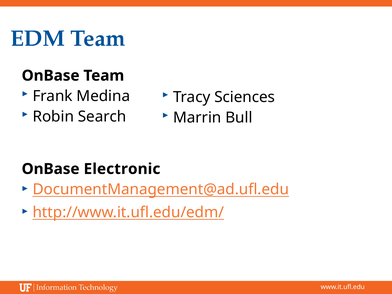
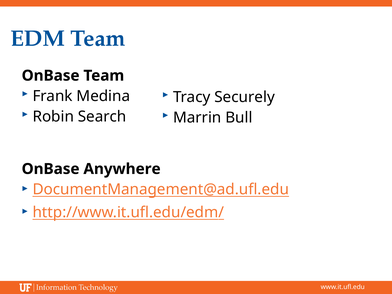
Sciences: Sciences -> Securely (245, 97)
Electronic: Electronic -> Anywhere (122, 169)
